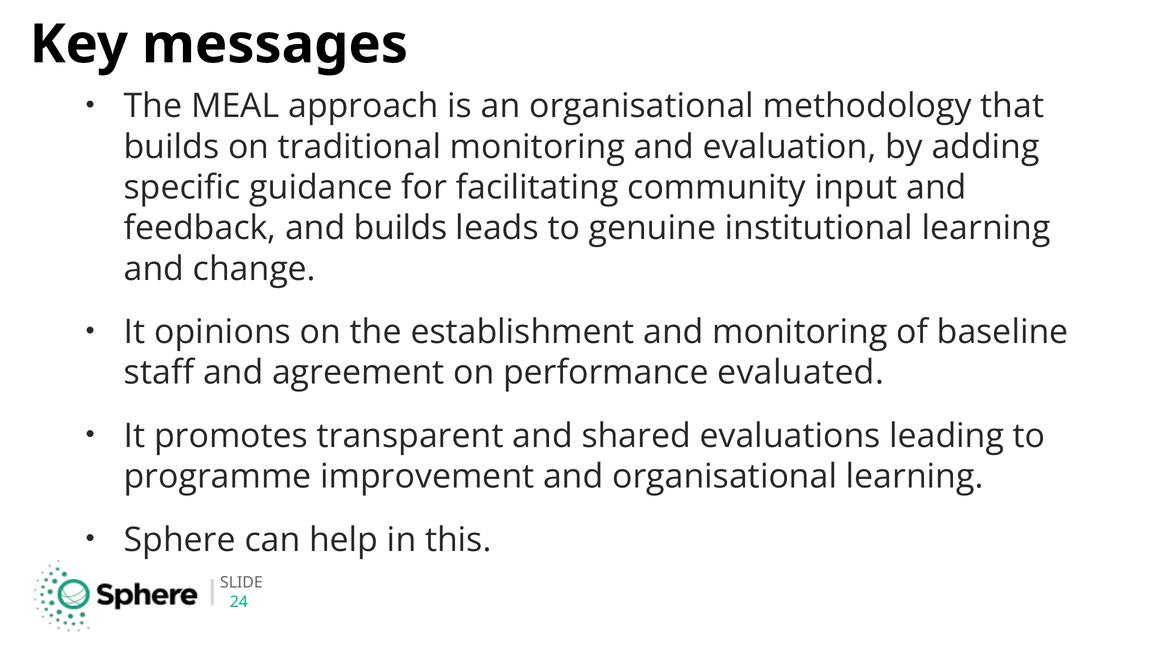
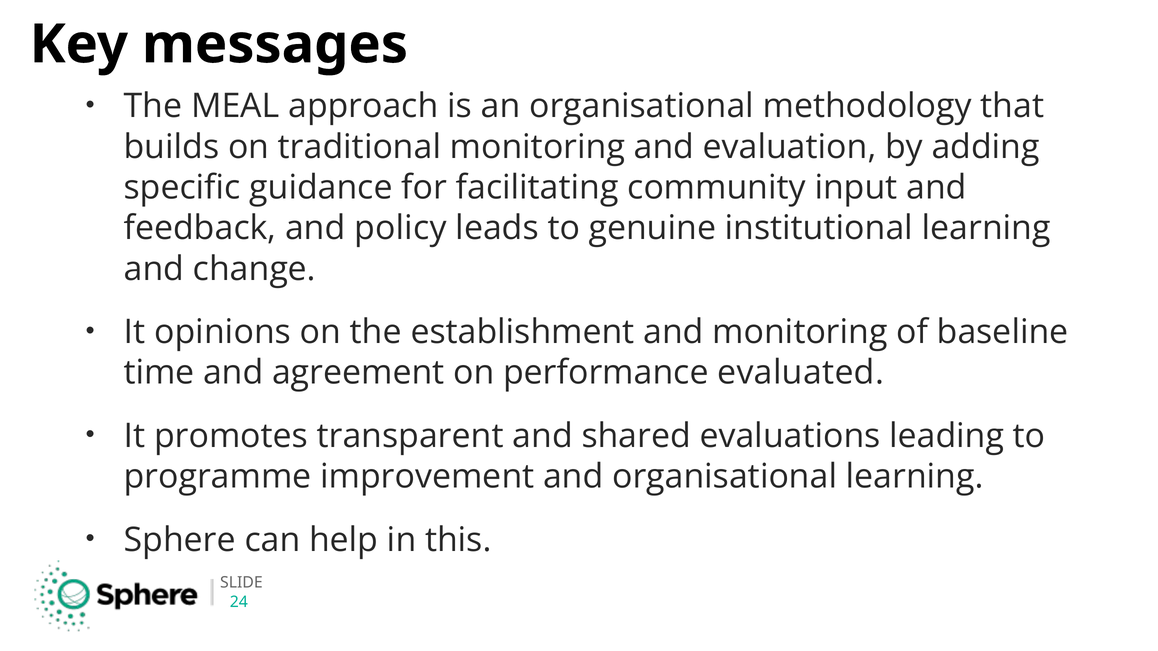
and builds: builds -> policy (400, 228)
staff: staff -> time (159, 373)
